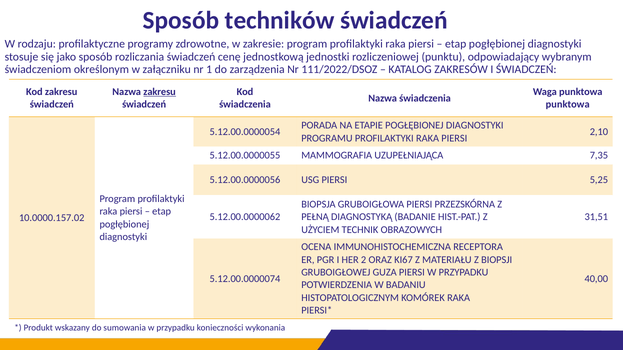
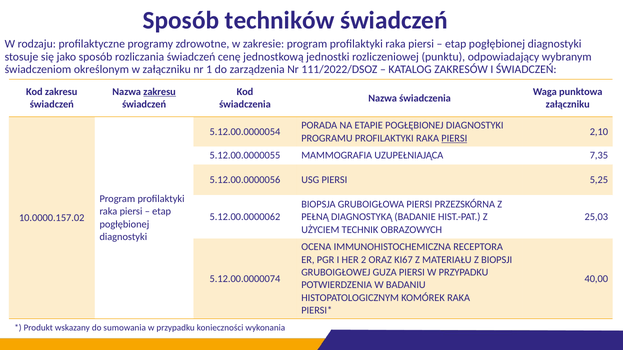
punktowa: punktowa -> załączniku (568, 105)
PIERSI underline: none -> present (454, 138)
31,51: 31,51 -> 25,03 (596, 217)
